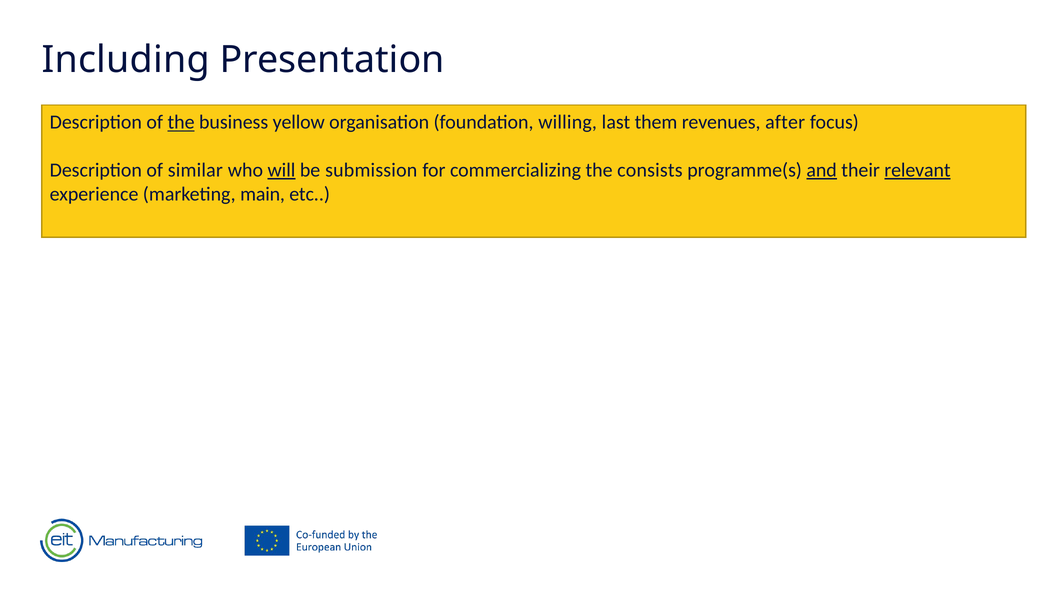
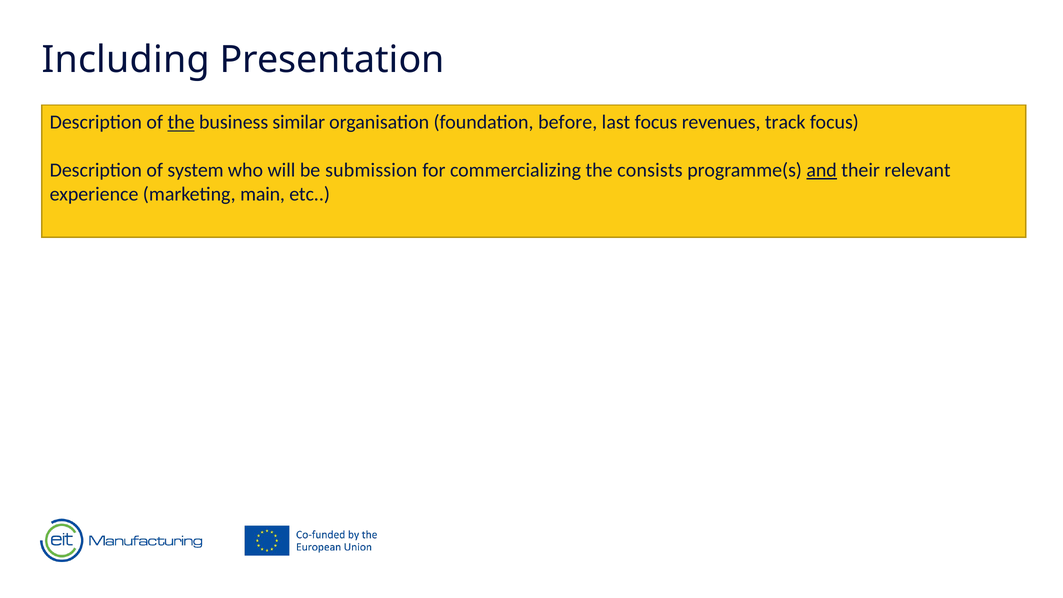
yellow: yellow -> similar (299, 122)
willing: willing -> before (568, 122)
last them: them -> focus (656, 122)
after: after -> track (785, 122)
similar: similar -> system (196, 170)
will underline: present -> none (281, 170)
relevant underline: present -> none (917, 170)
